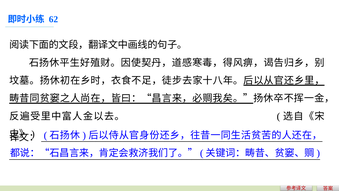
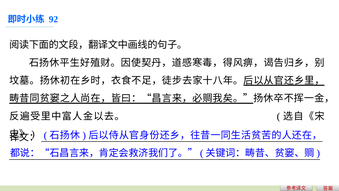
62: 62 -> 92 (53, 19)
